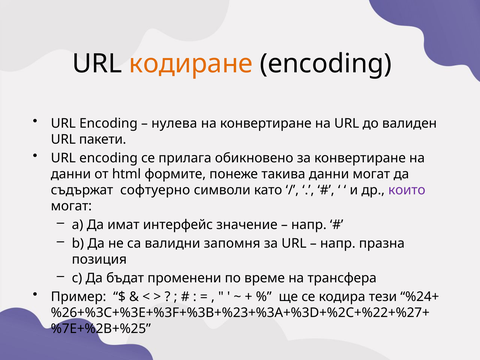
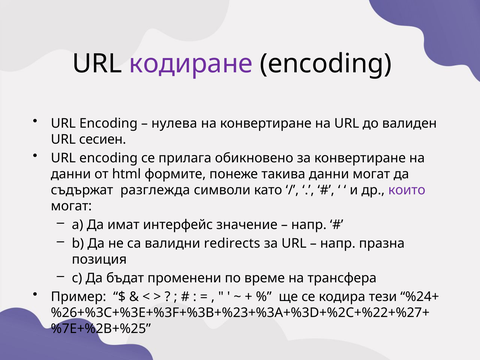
кодиране colour: orange -> purple (191, 64)
пакети: пакети -> сесиен (103, 139)
софтуерно: софтуерно -> разглежда (155, 190)
запомня: запомня -> redirects (232, 243)
